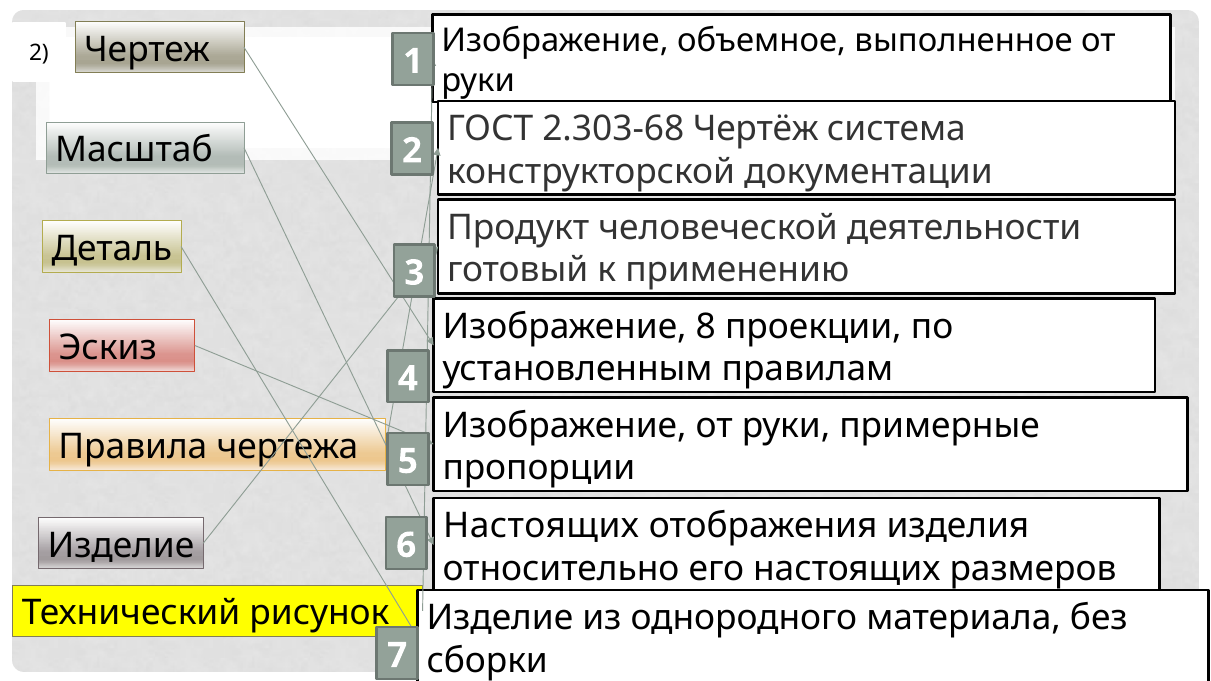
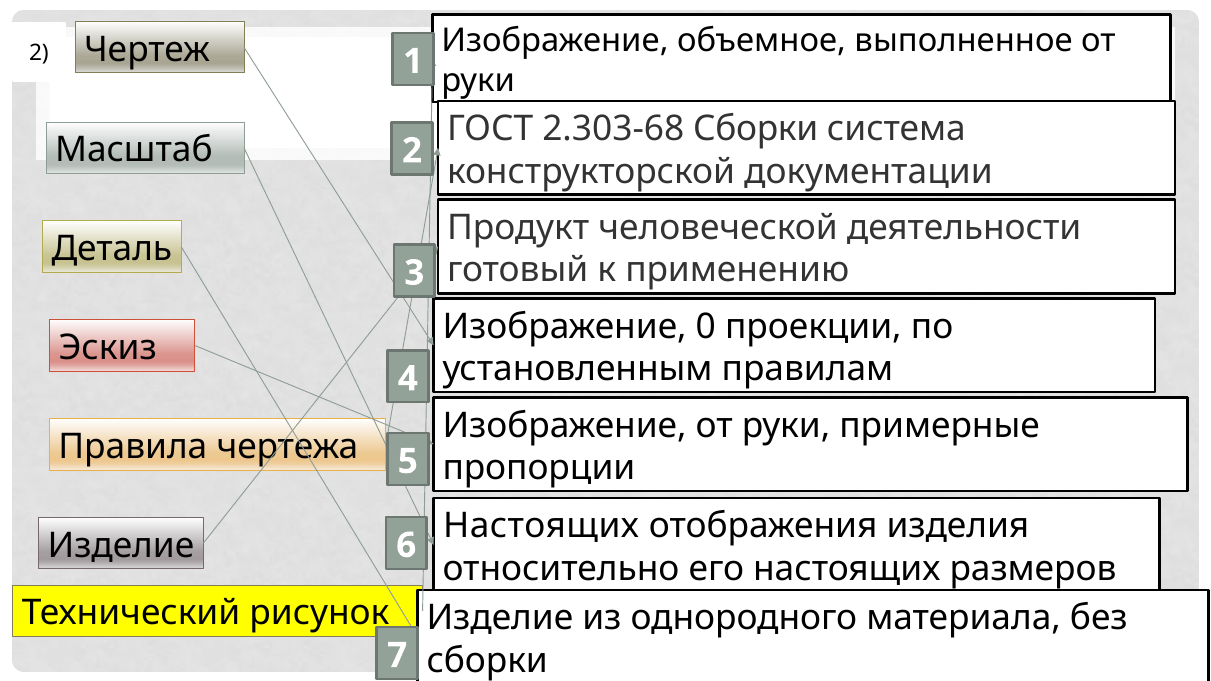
2.303-68 Чертёж: Чертёж -> Сборки (756, 129)
8: 8 -> 0 (706, 327)
